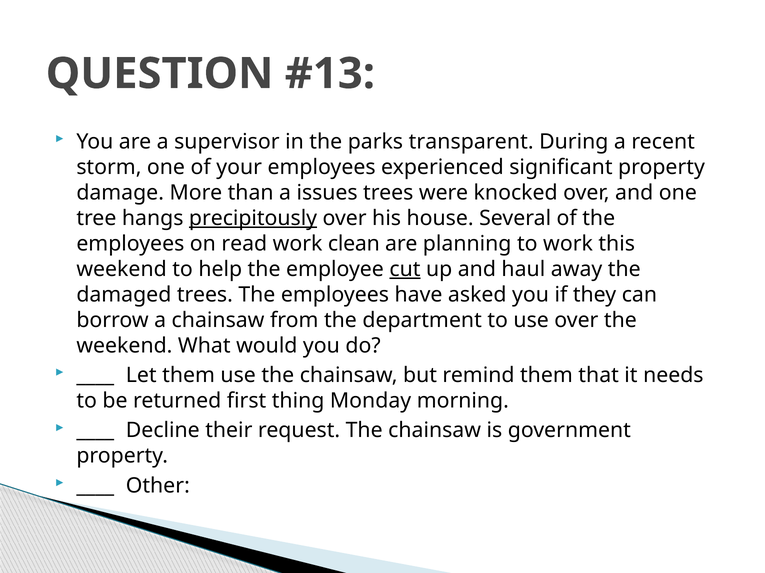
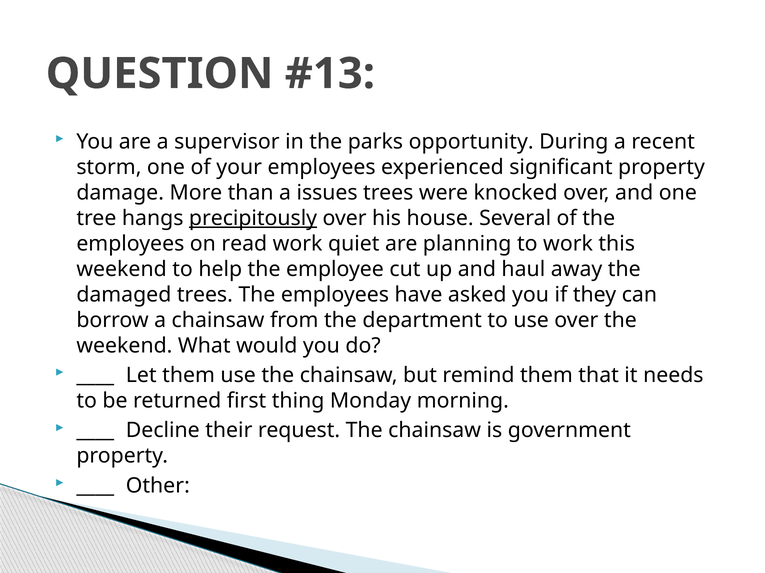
transparent: transparent -> opportunity (471, 142)
clean: clean -> quiet (354, 244)
cut underline: present -> none (405, 269)
